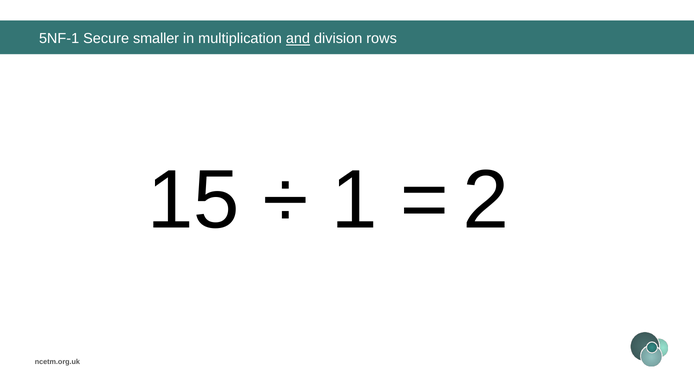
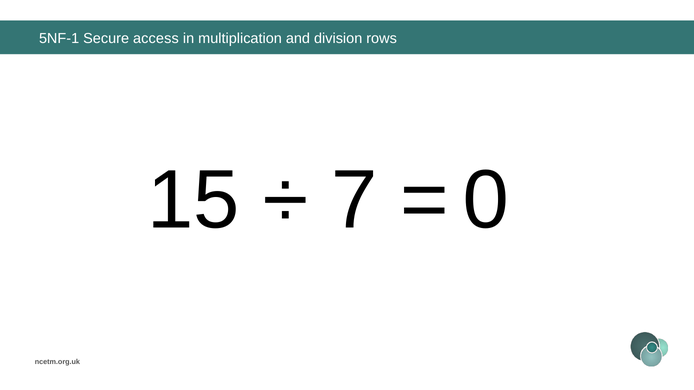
smaller: smaller -> access (156, 39)
and underline: present -> none (298, 39)
1: 1 -> 7 (354, 200)
2: 2 -> 0 (486, 200)
